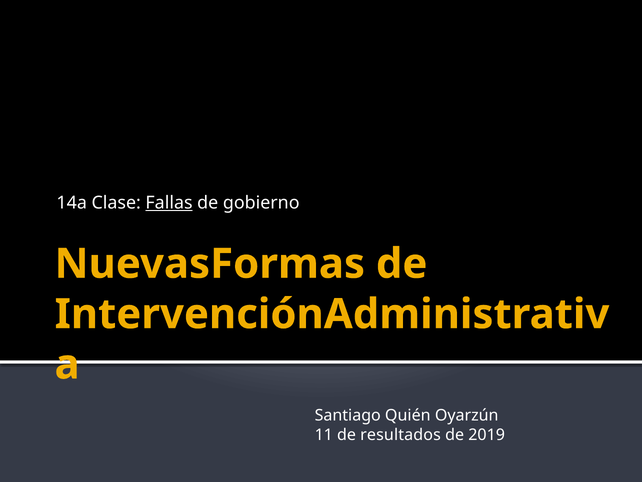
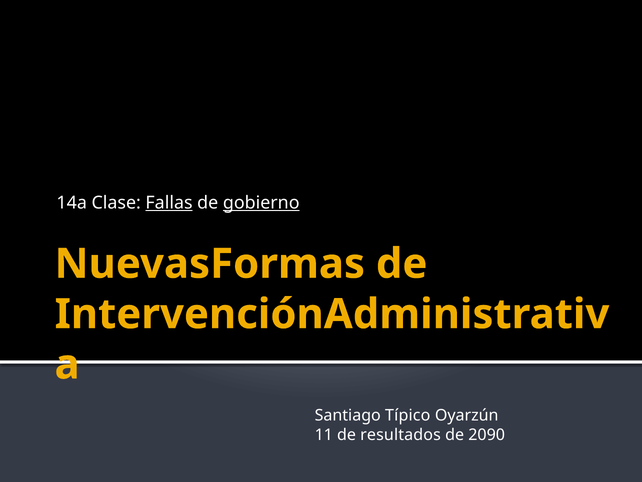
gobierno underline: none -> present (261, 203)
Quién: Quién -> Típico (408, 415)
2019: 2019 -> 2090 (487, 434)
